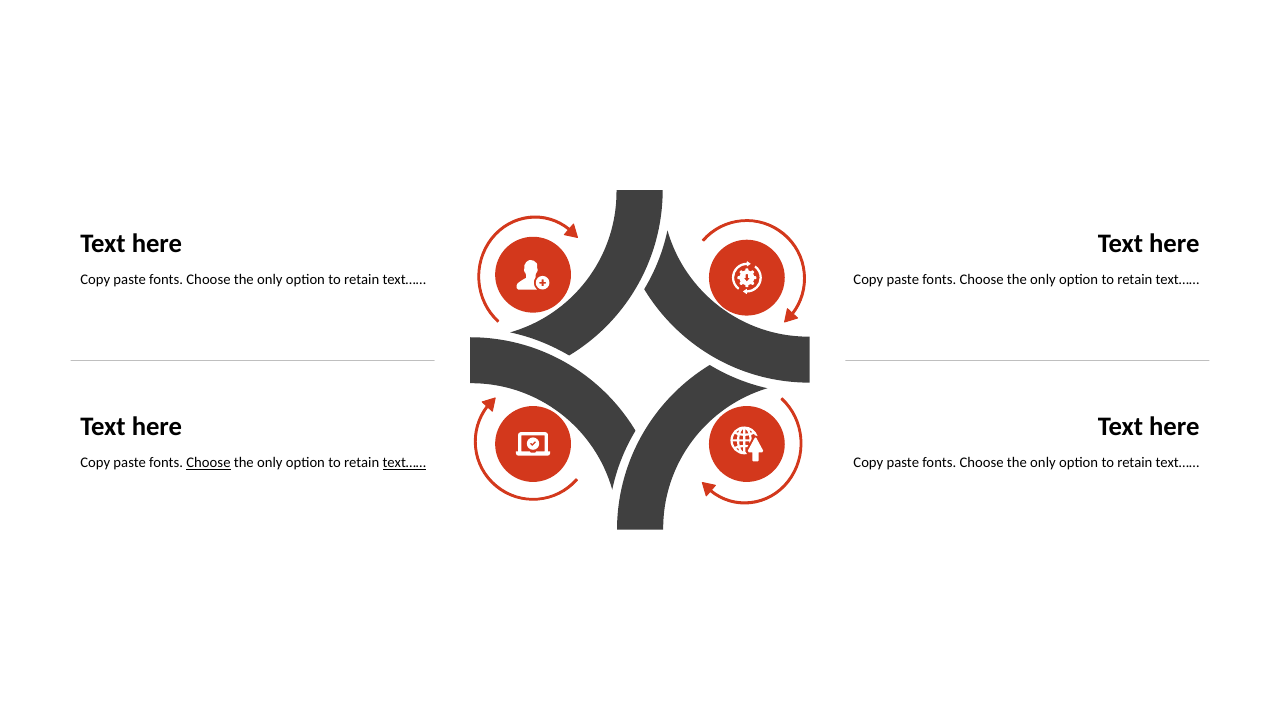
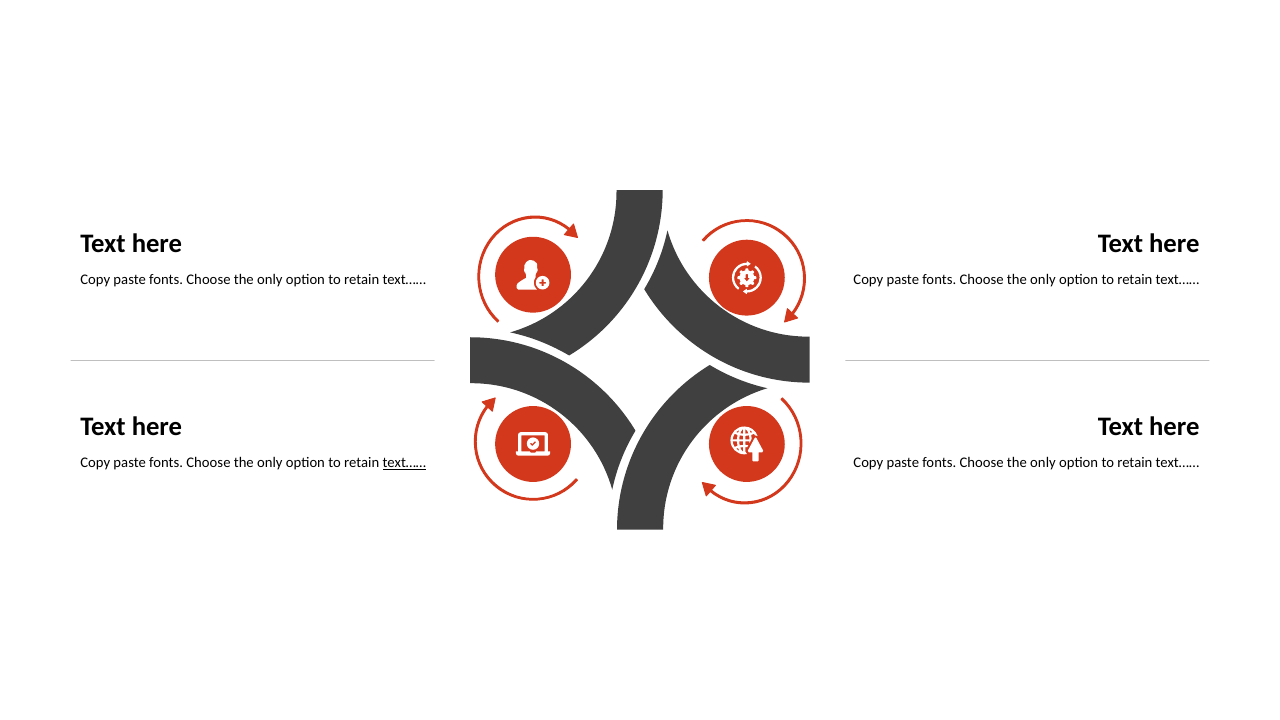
Choose underline: present -> none (208, 463)
